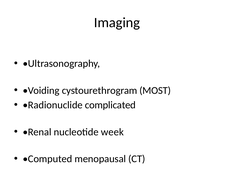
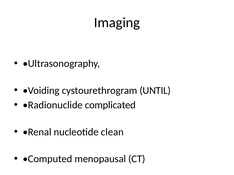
MOST: MOST -> UNTIL (155, 91)
week: week -> clean (112, 132)
